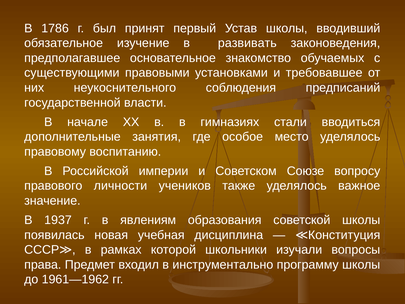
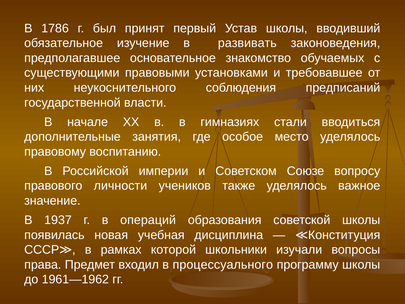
явлениям: явлениям -> операций (148, 220)
инструментально: инструментально -> процессуального (223, 264)
